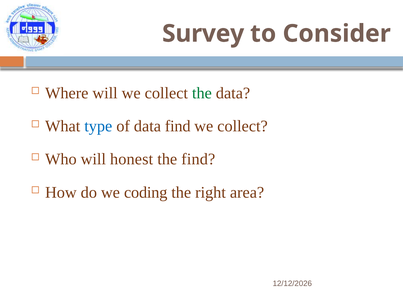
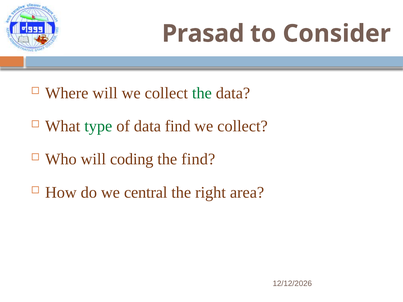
Survey: Survey -> Prasad (203, 34)
type colour: blue -> green (98, 126)
honest: honest -> coding (132, 159)
coding: coding -> central (146, 193)
